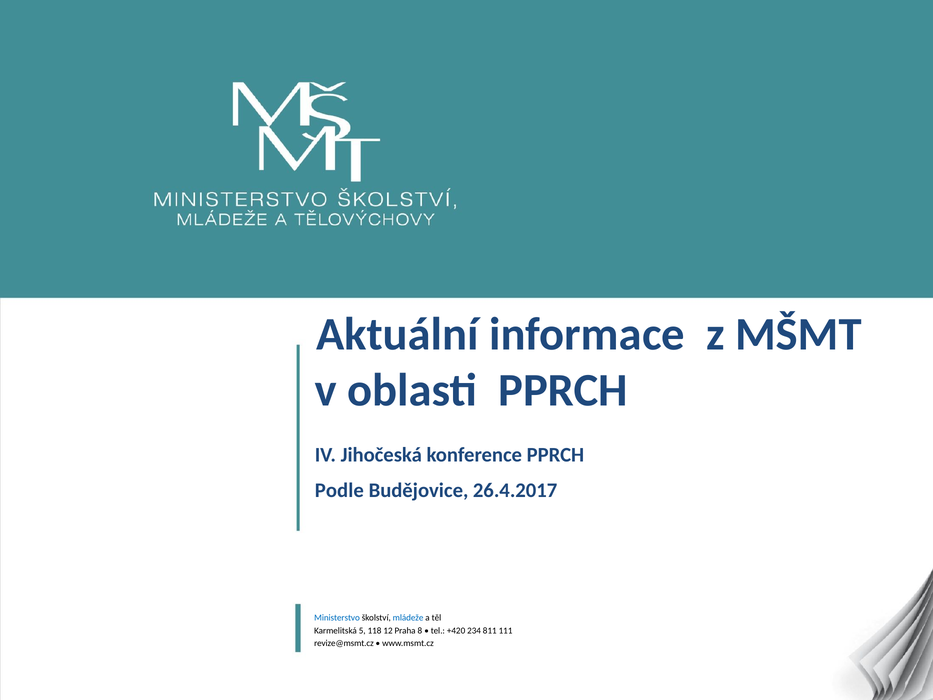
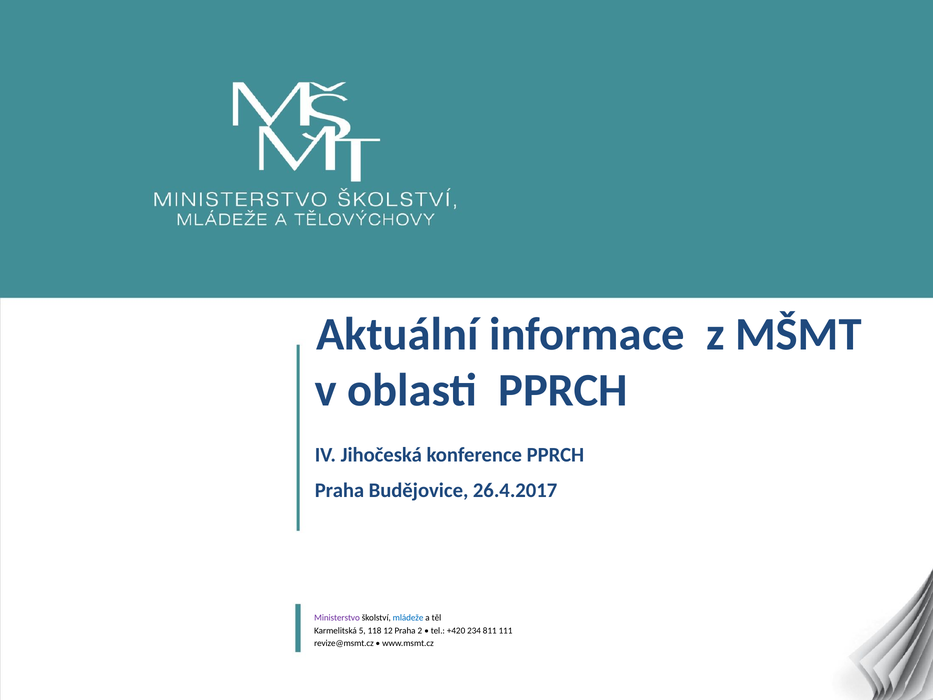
Podle: Podle -> Praha (339, 490)
Ministerstvo colour: blue -> purple (337, 618)
8: 8 -> 2 (420, 630)
